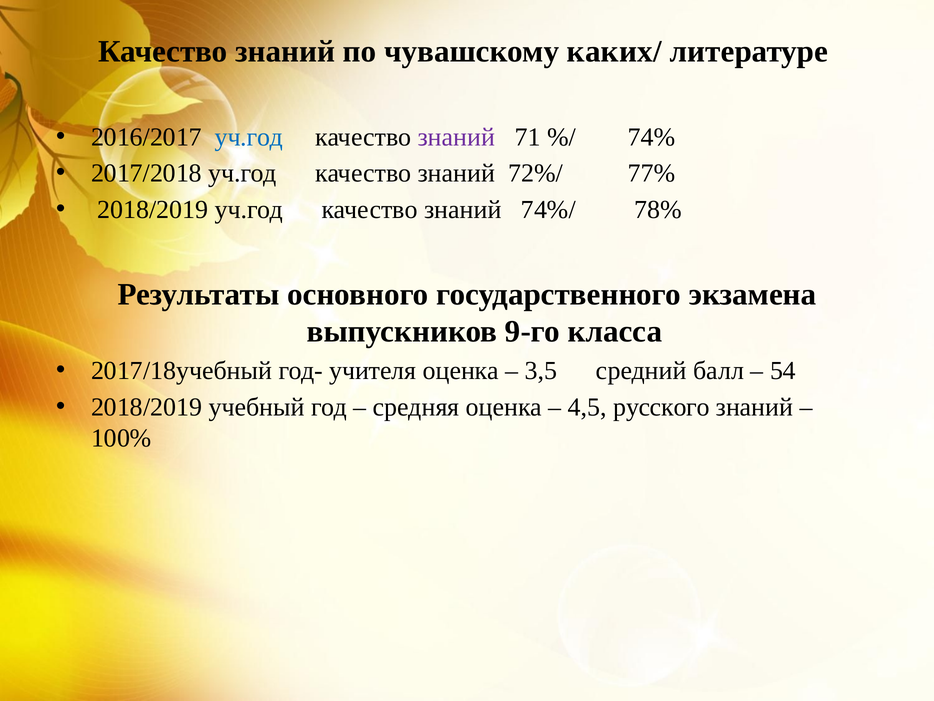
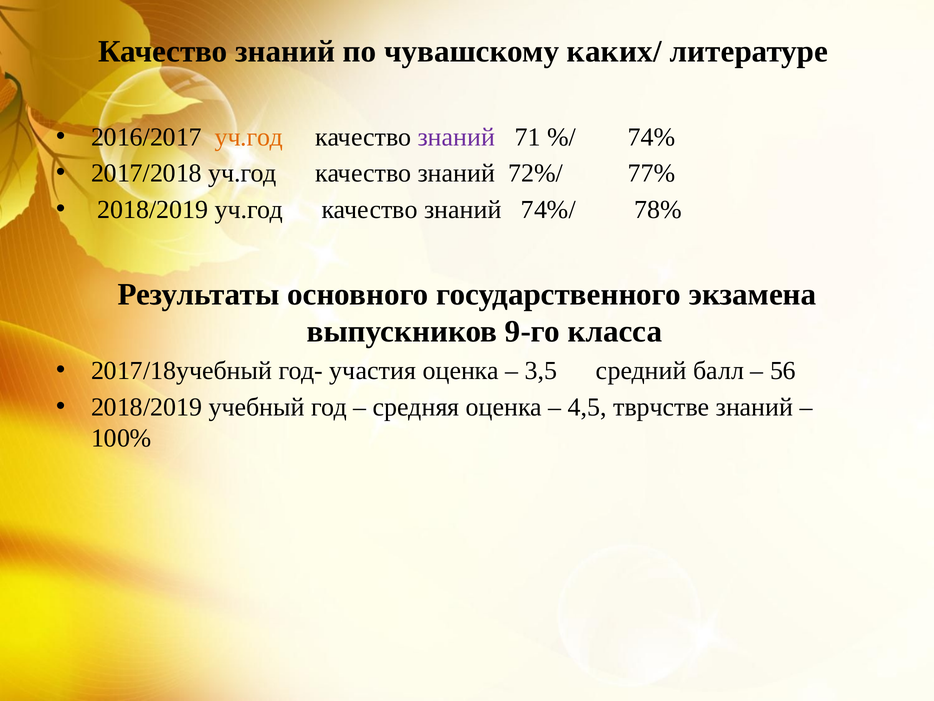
уч.год colour: blue -> orange (249, 137)
учителя: учителя -> участия (373, 370)
54: 54 -> 56 (783, 370)
русского: русского -> тврчстве (661, 407)
